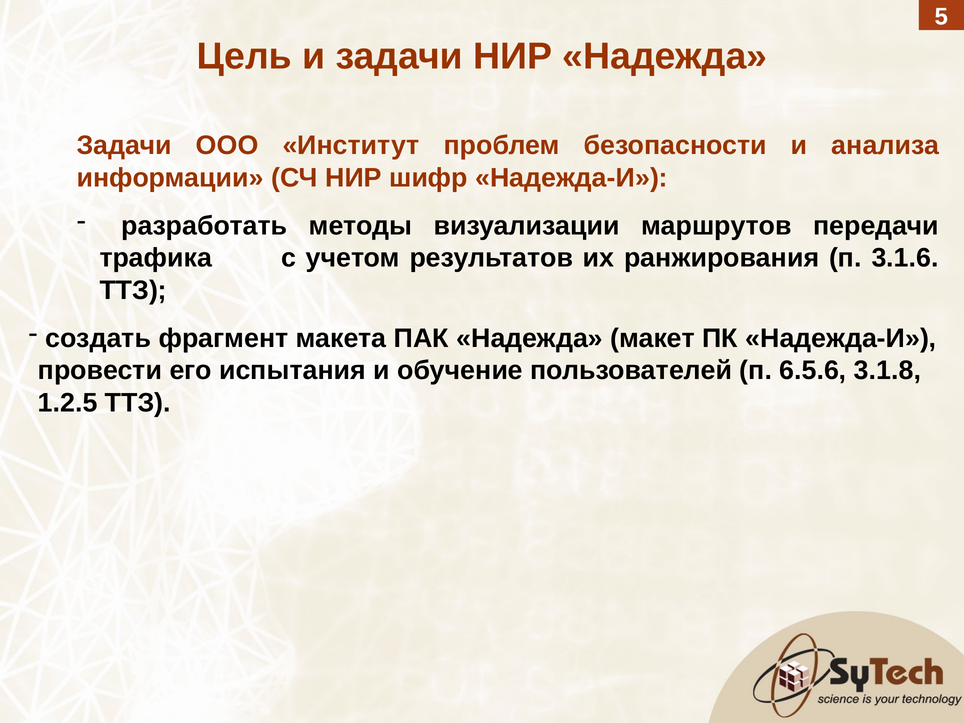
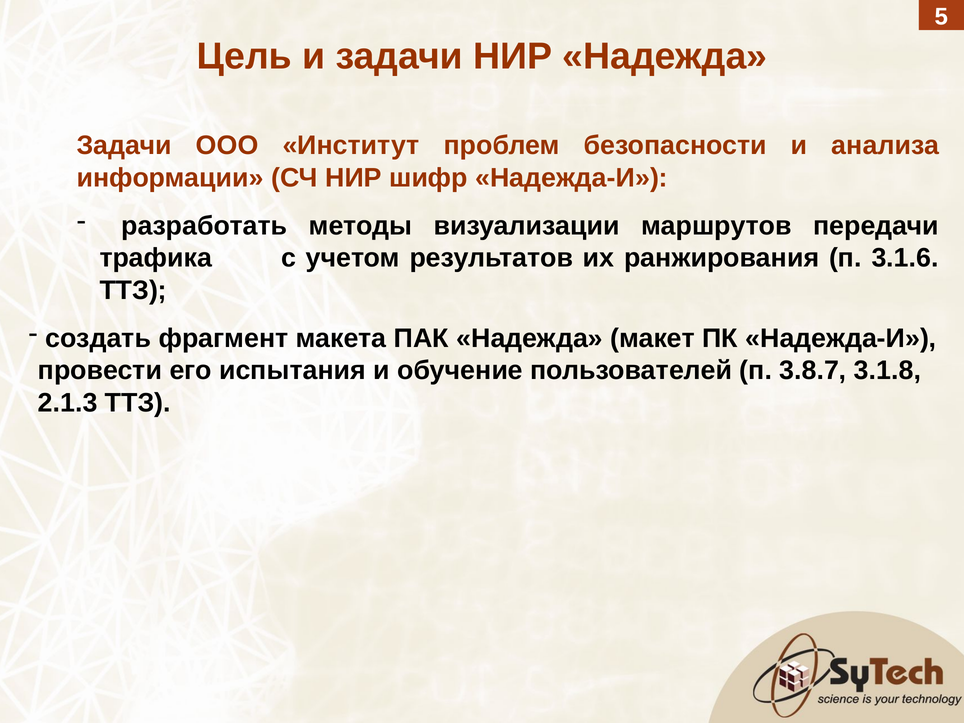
6.5.6: 6.5.6 -> 3.8.7 (813, 371)
1.2.5: 1.2.5 -> 2.1.3 (68, 403)
